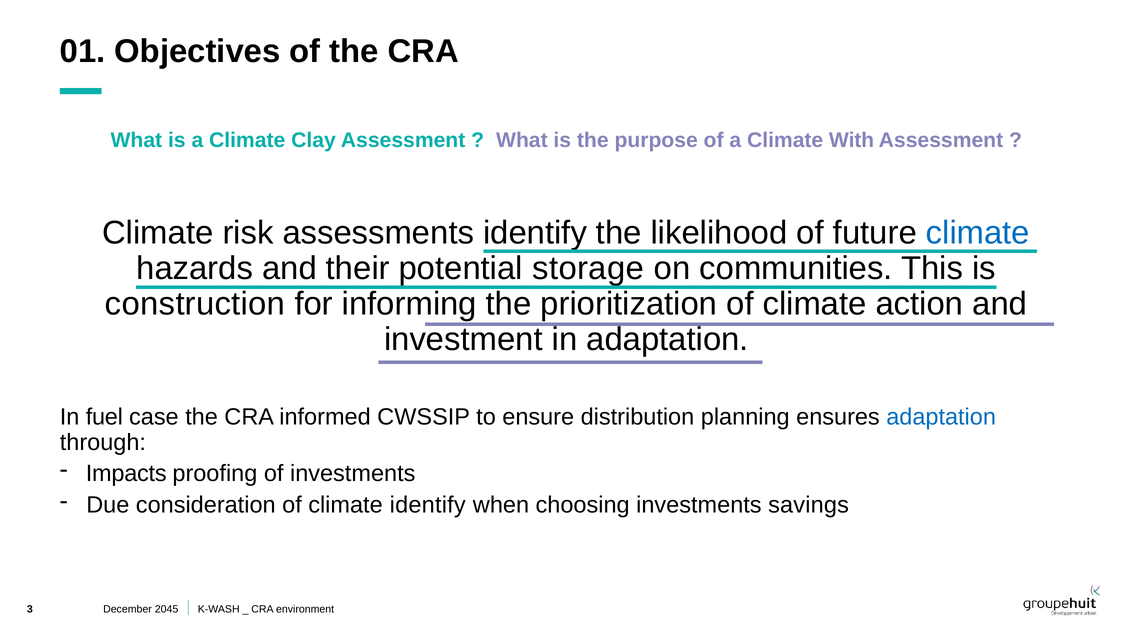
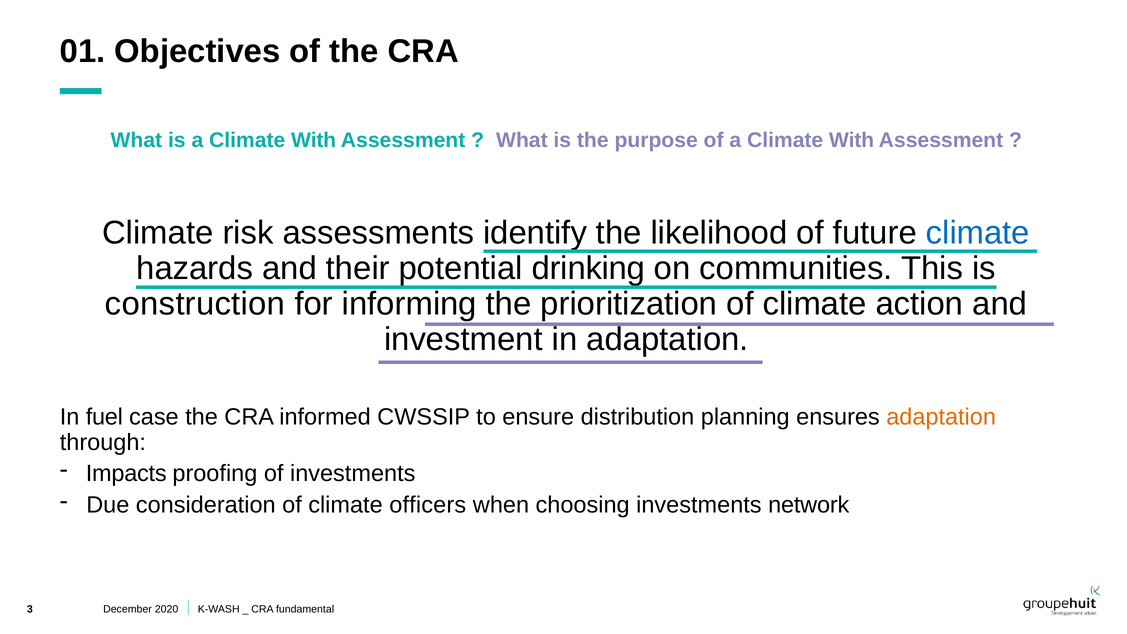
is a Climate Clay: Clay -> With (314, 140)
storage: storage -> drinking (588, 268)
adaptation colour: blue -> orange (941, 417)
climate identify: identify -> officers (428, 505)
savings: savings -> network (809, 505)
2045: 2045 -> 2020 (167, 609)
environment: environment -> fundamental (305, 609)
